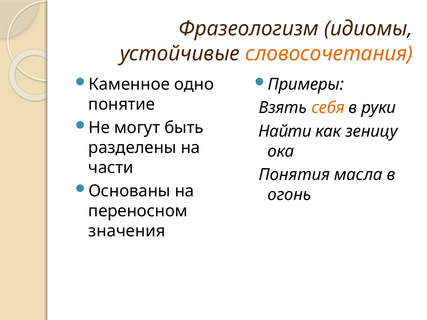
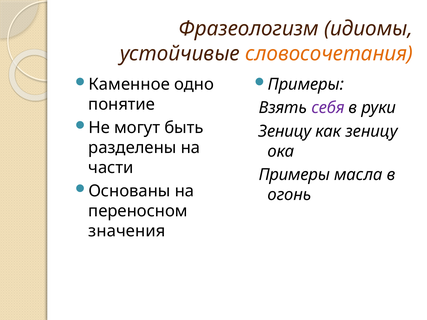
себя colour: orange -> purple (328, 108)
Найти: Найти -> Зеницу (285, 131)
Понятия: Понятия -> Примеры (294, 175)
